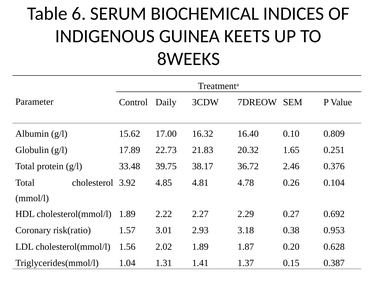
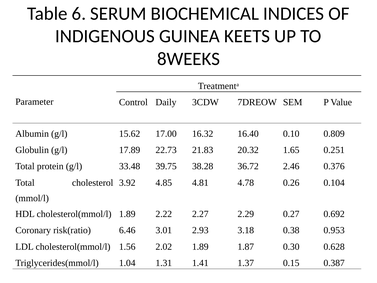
38.17: 38.17 -> 38.28 (203, 166)
1.57: 1.57 -> 6.46 (127, 230)
0.20: 0.20 -> 0.30 (291, 246)
